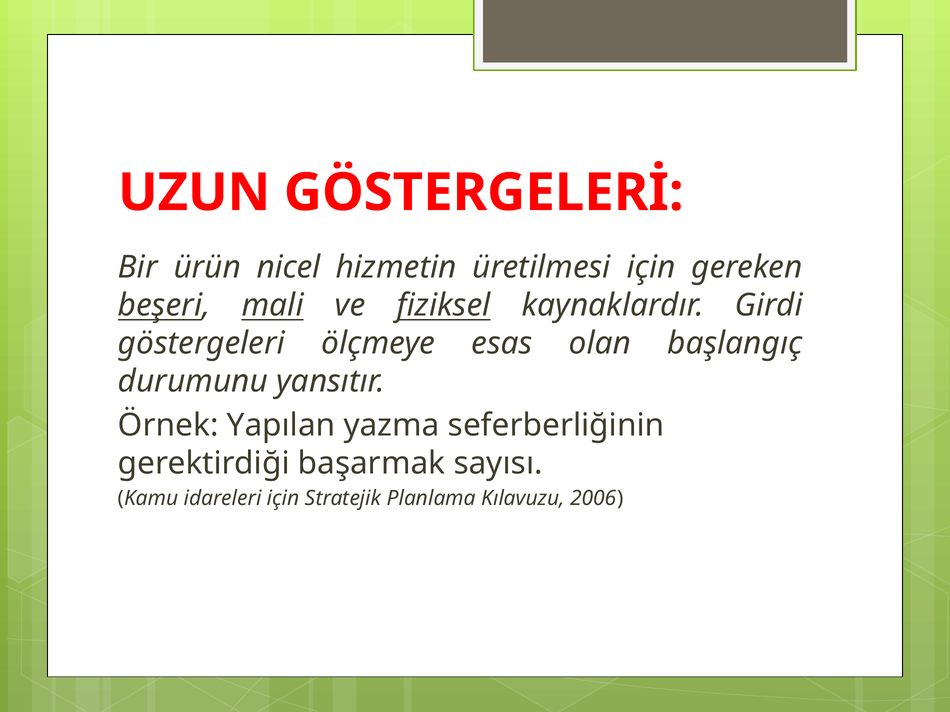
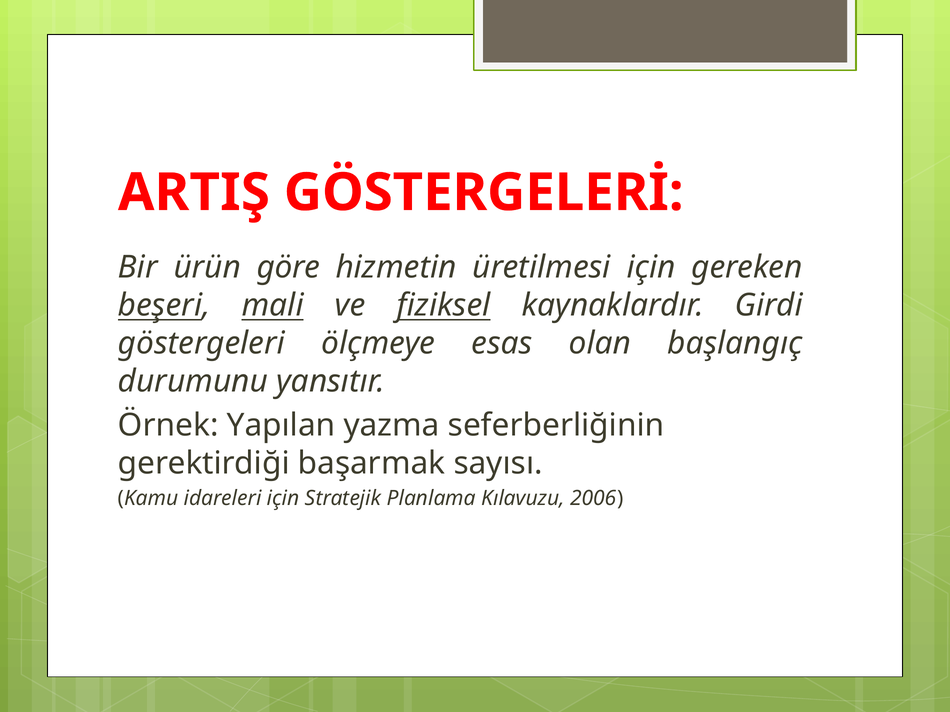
UZUN: UZUN -> ARTIŞ (194, 193)
nicel: nicel -> göre (288, 267)
